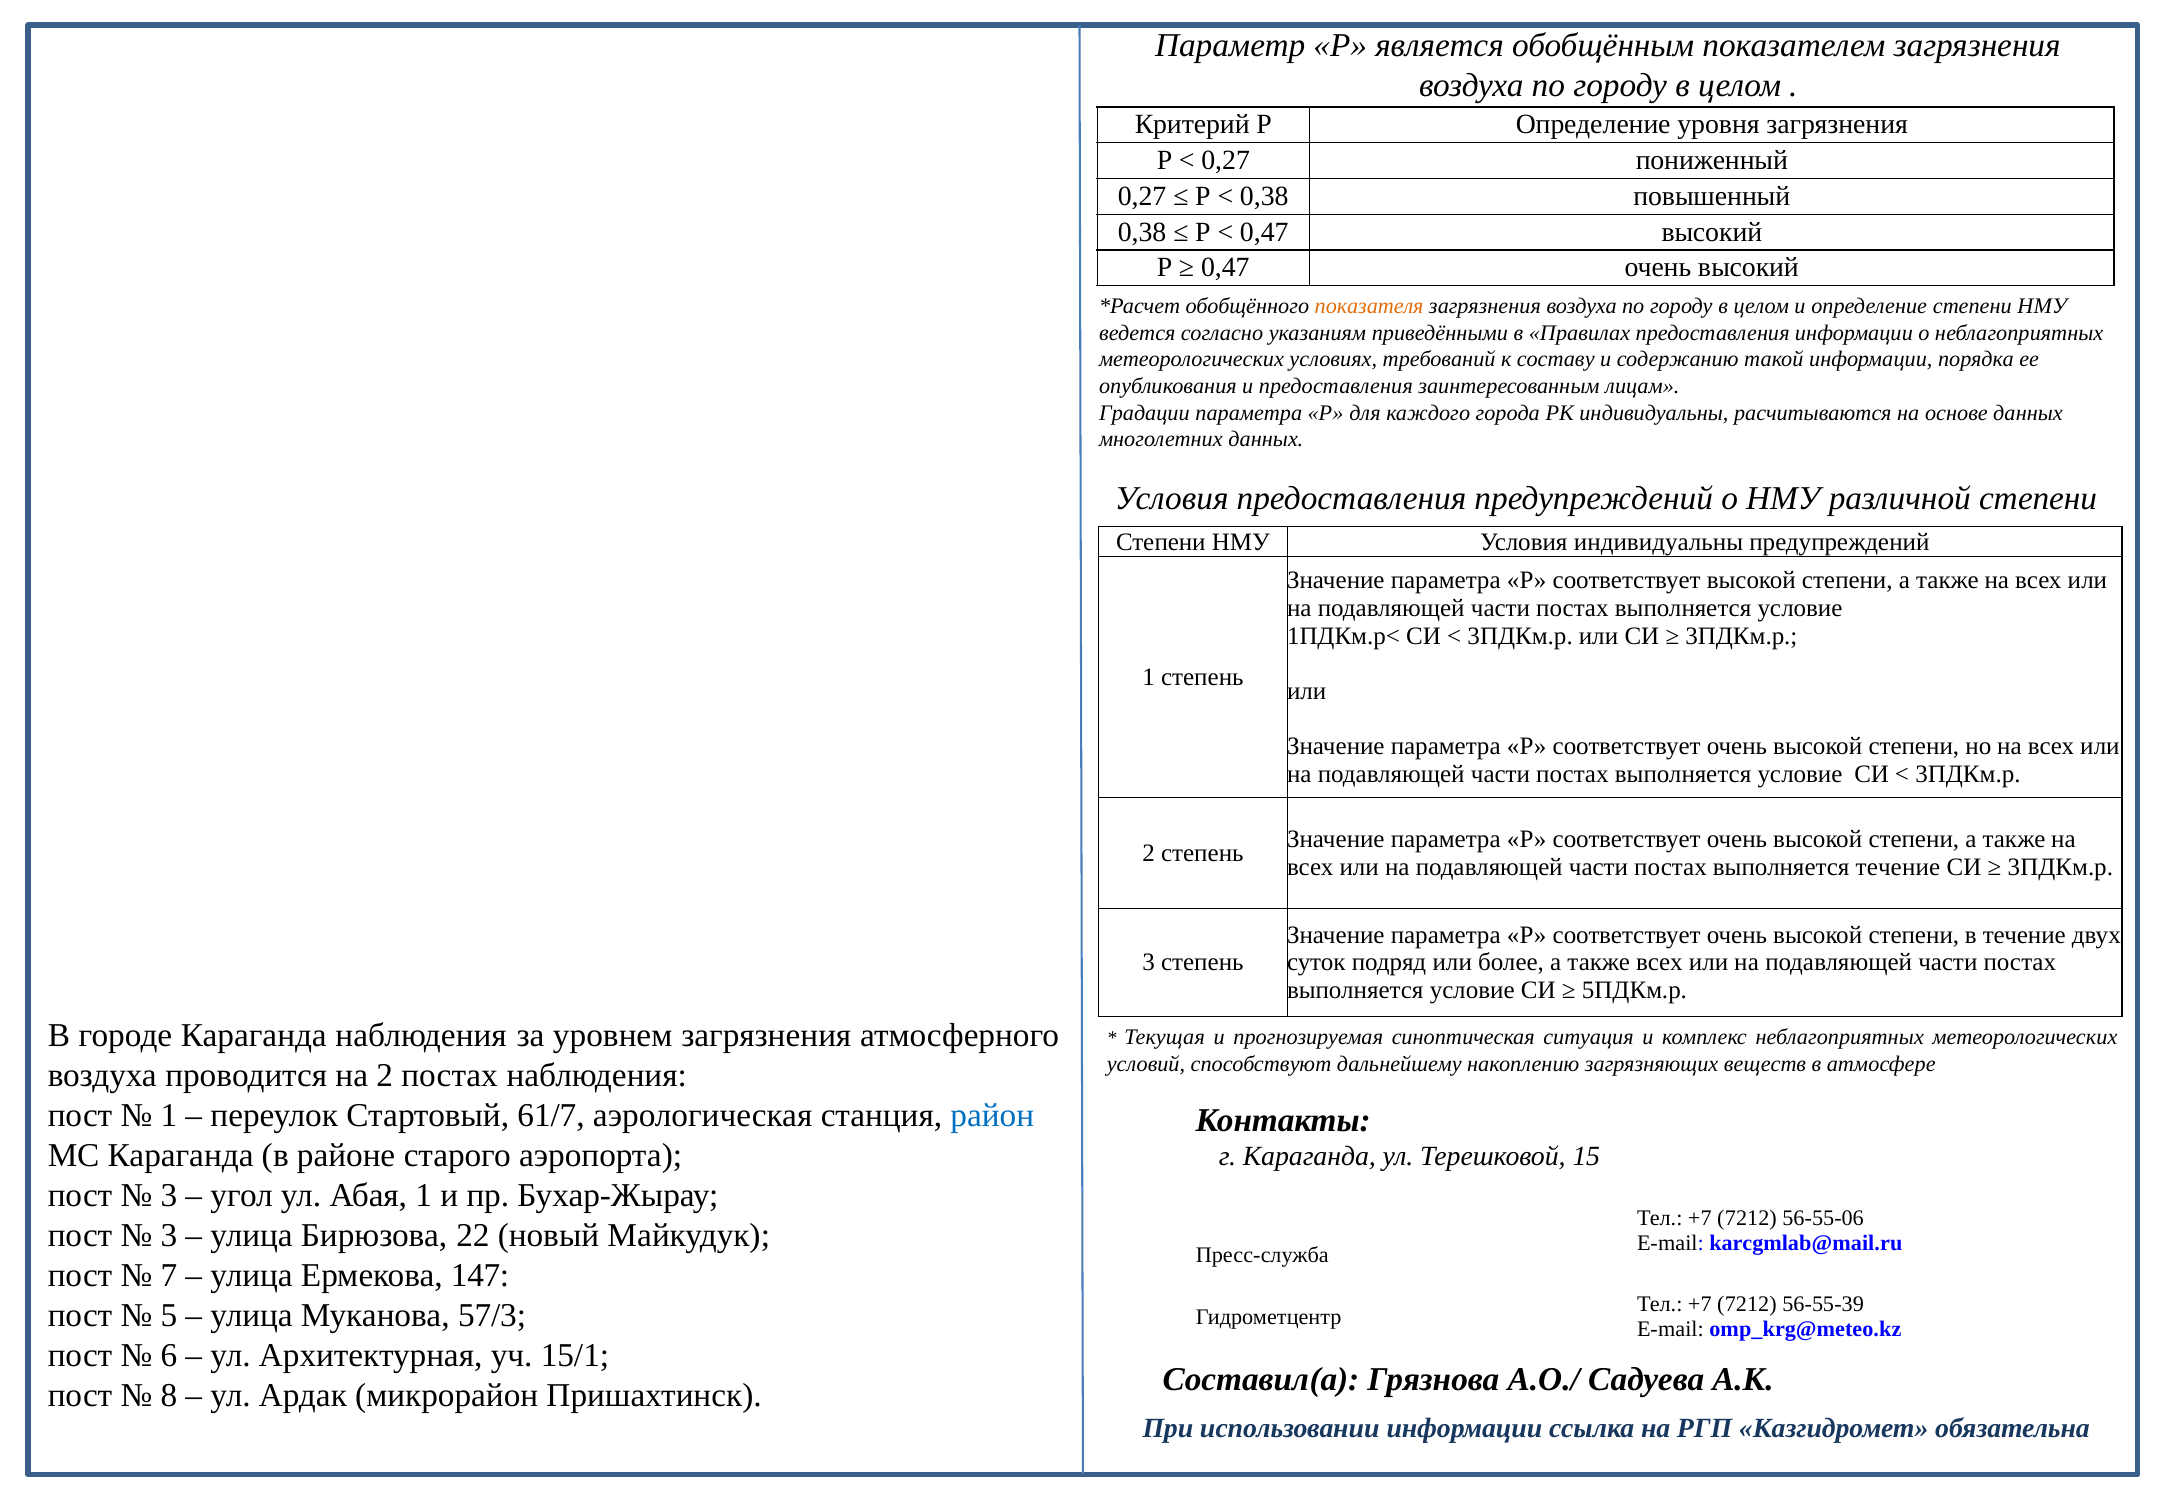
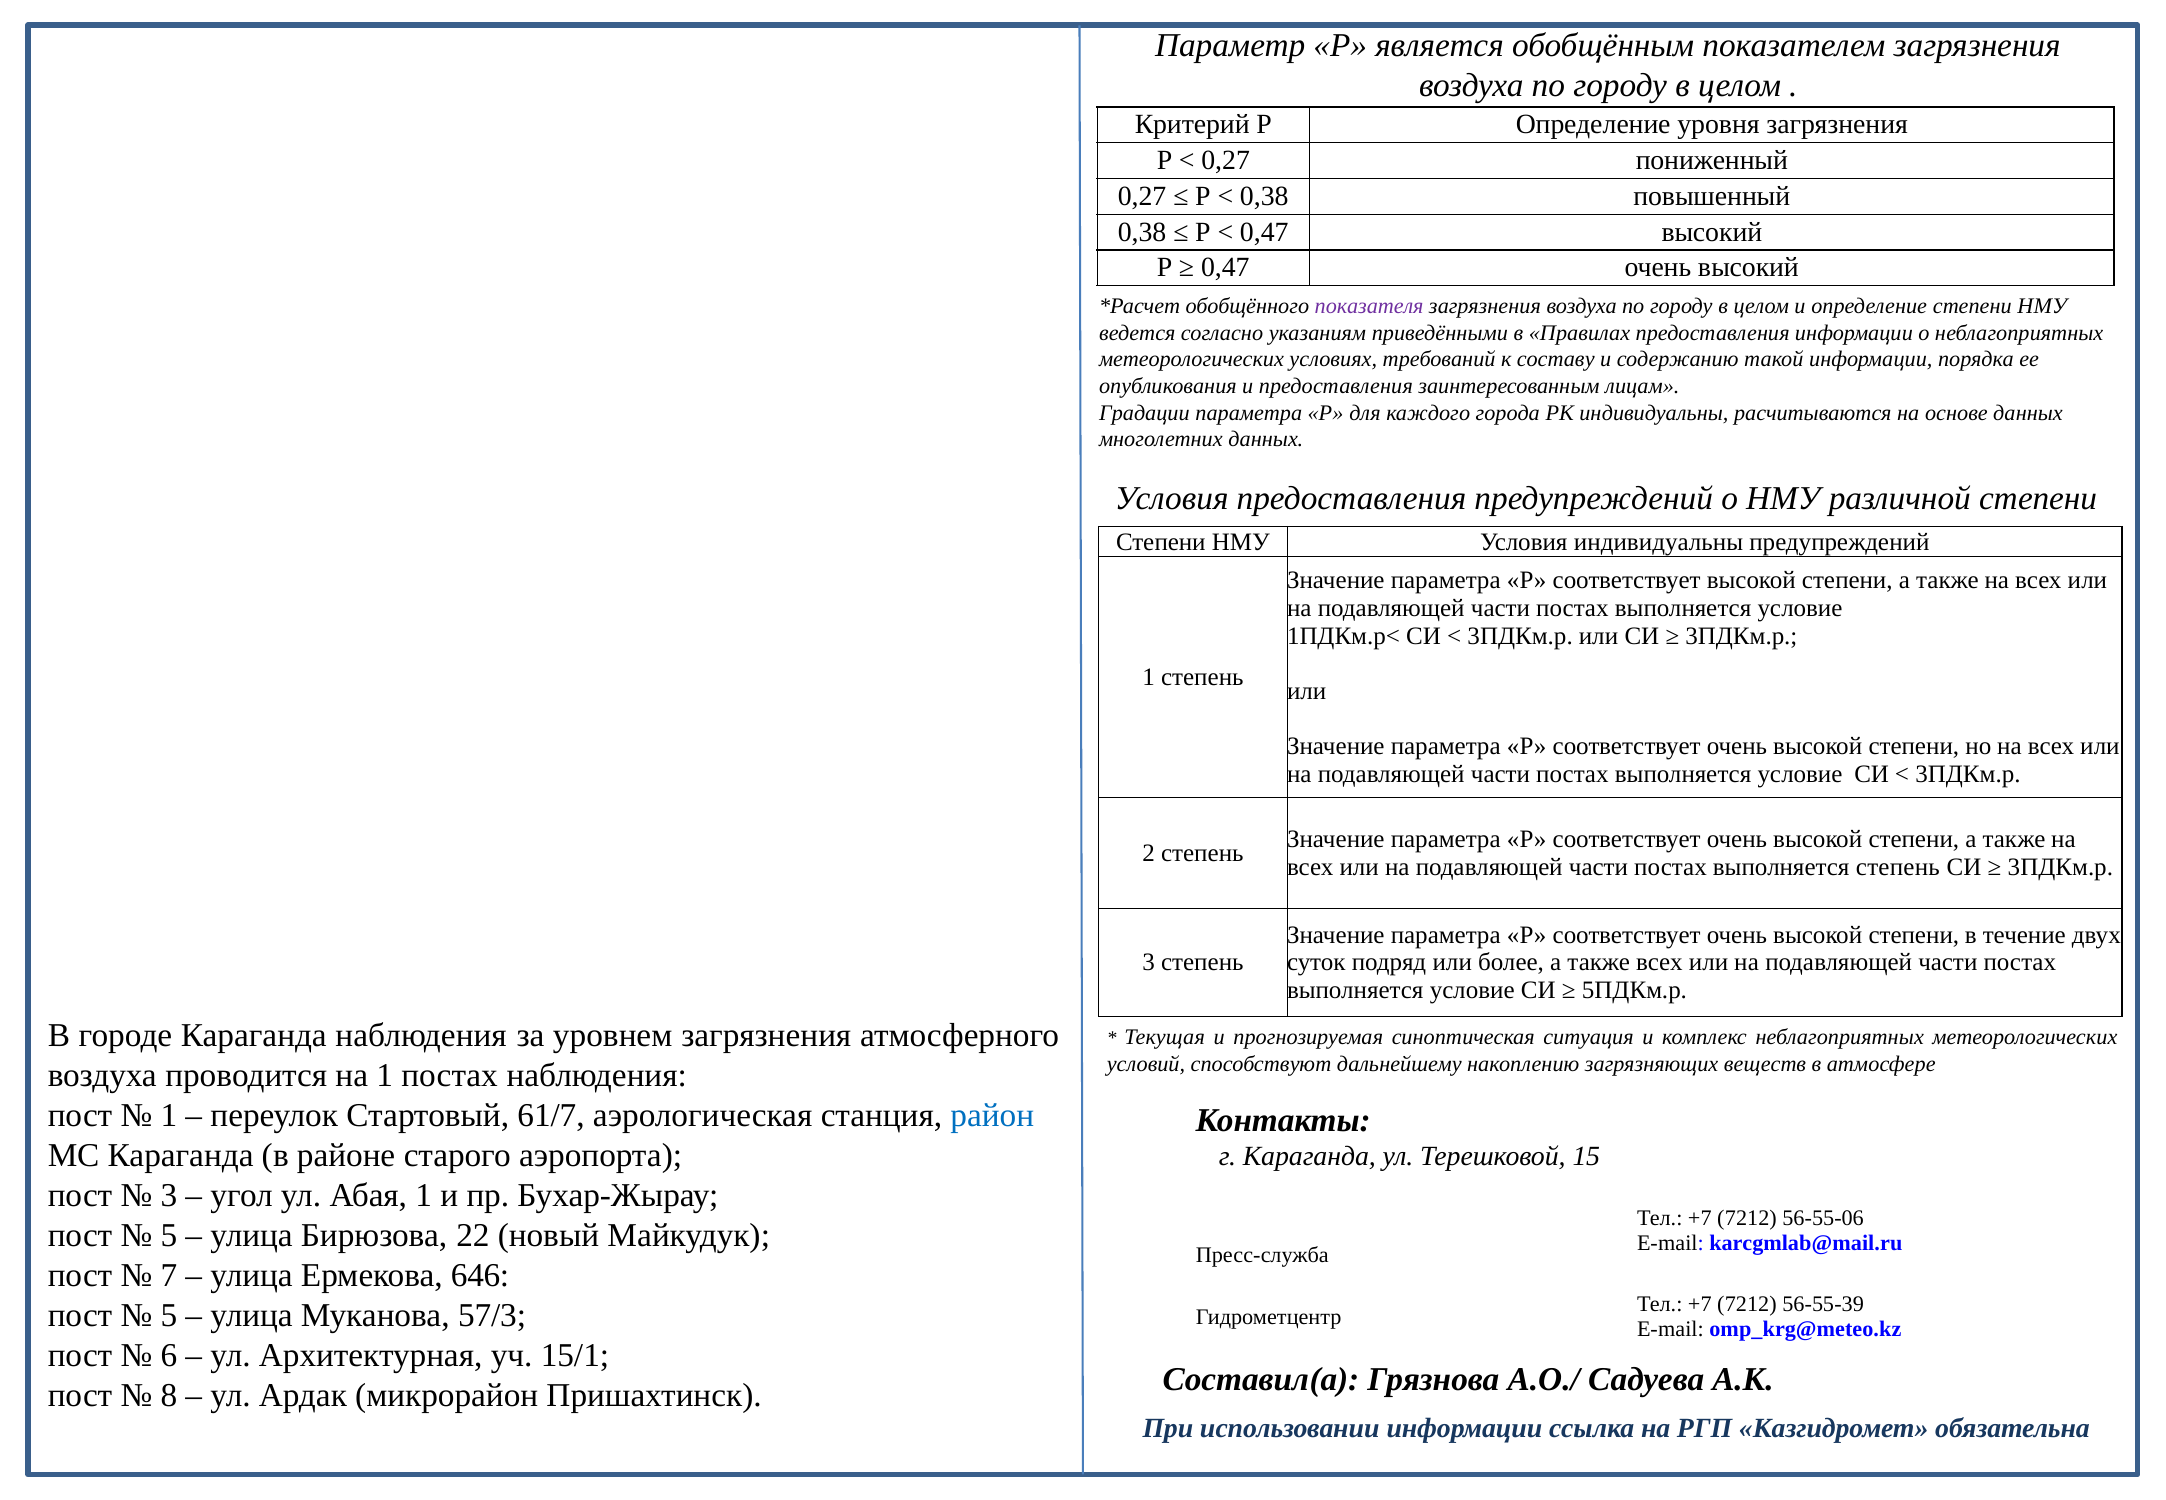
показателя colour: orange -> purple (1369, 306)
выполняется течение: течение -> степень (1898, 867)
на 2: 2 -> 1 (385, 1075)
3: 3 -> 5 (169, 1235)
147: 147 -> 646 (480, 1275)
